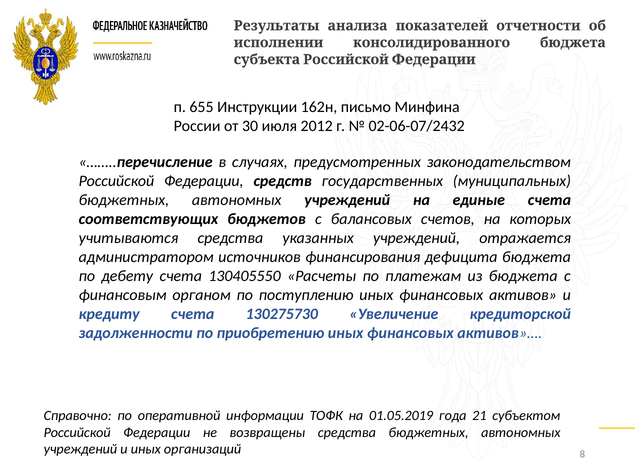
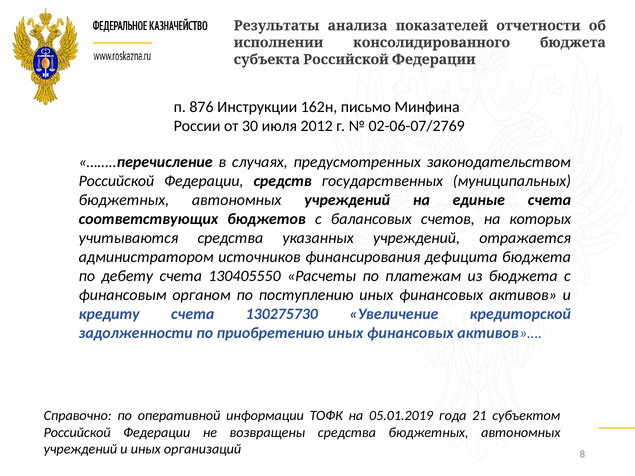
655: 655 -> 876 (202, 107)
02-06-07/2432: 02-06-07/2432 -> 02-06-07/2769 (417, 126)
01.05.2019: 01.05.2019 -> 05.01.2019 (401, 416)
